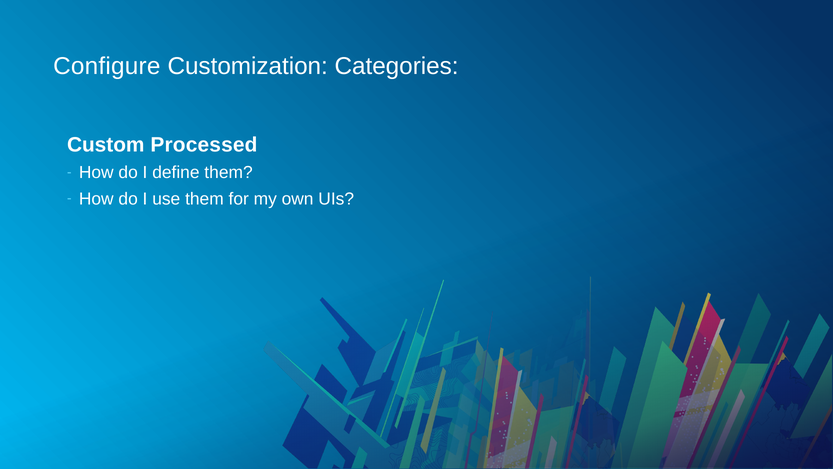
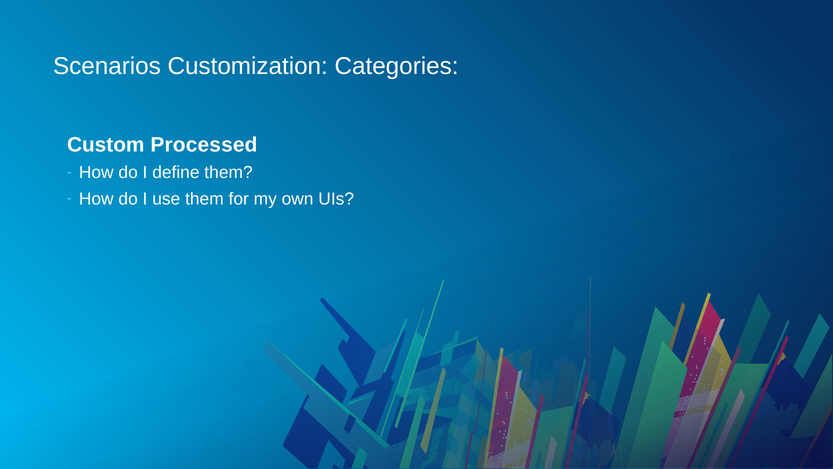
Configure: Configure -> Scenarios (107, 66)
